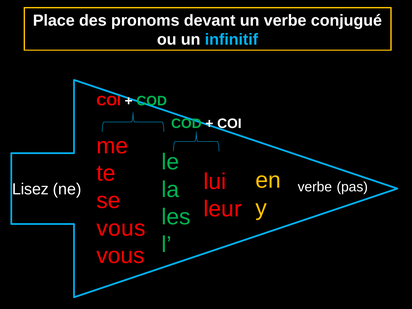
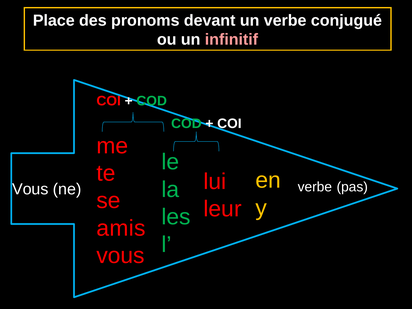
infinitif colour: light blue -> pink (231, 40)
Lisez: Lisez -> Vous (30, 189)
vous: vous -> amis (121, 228)
